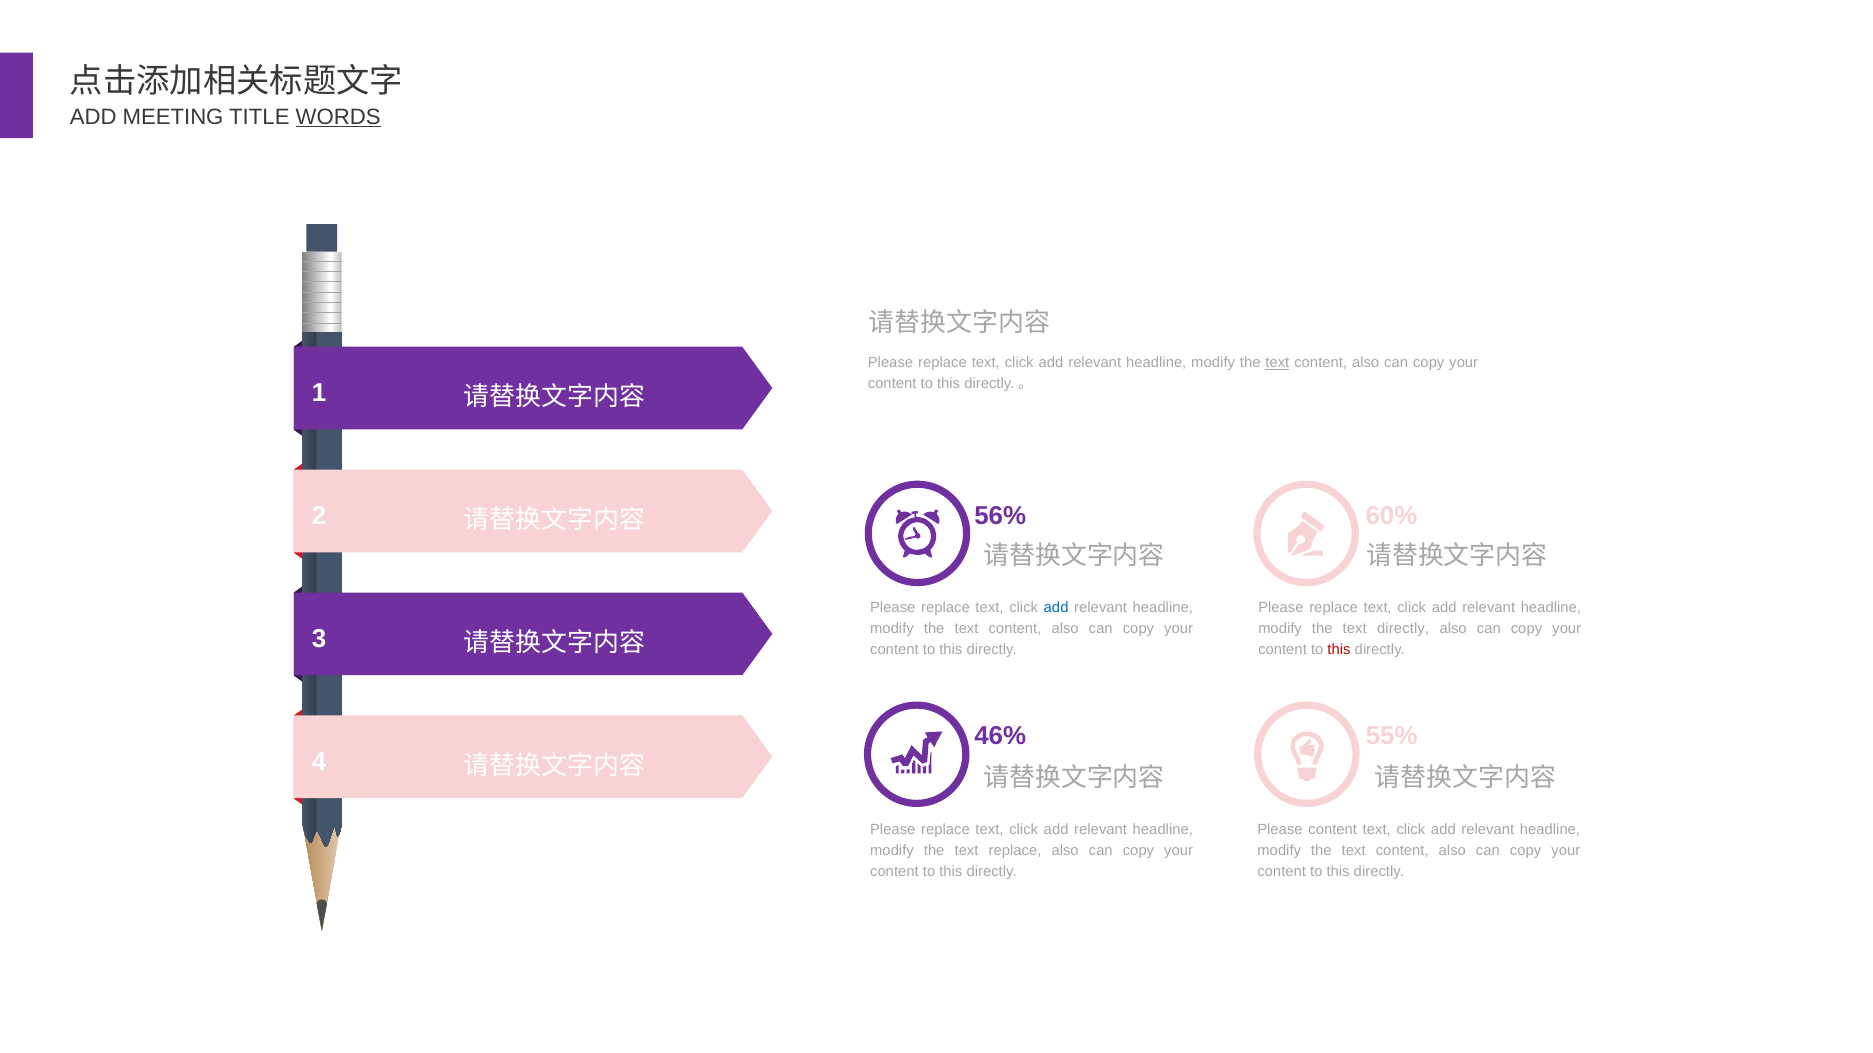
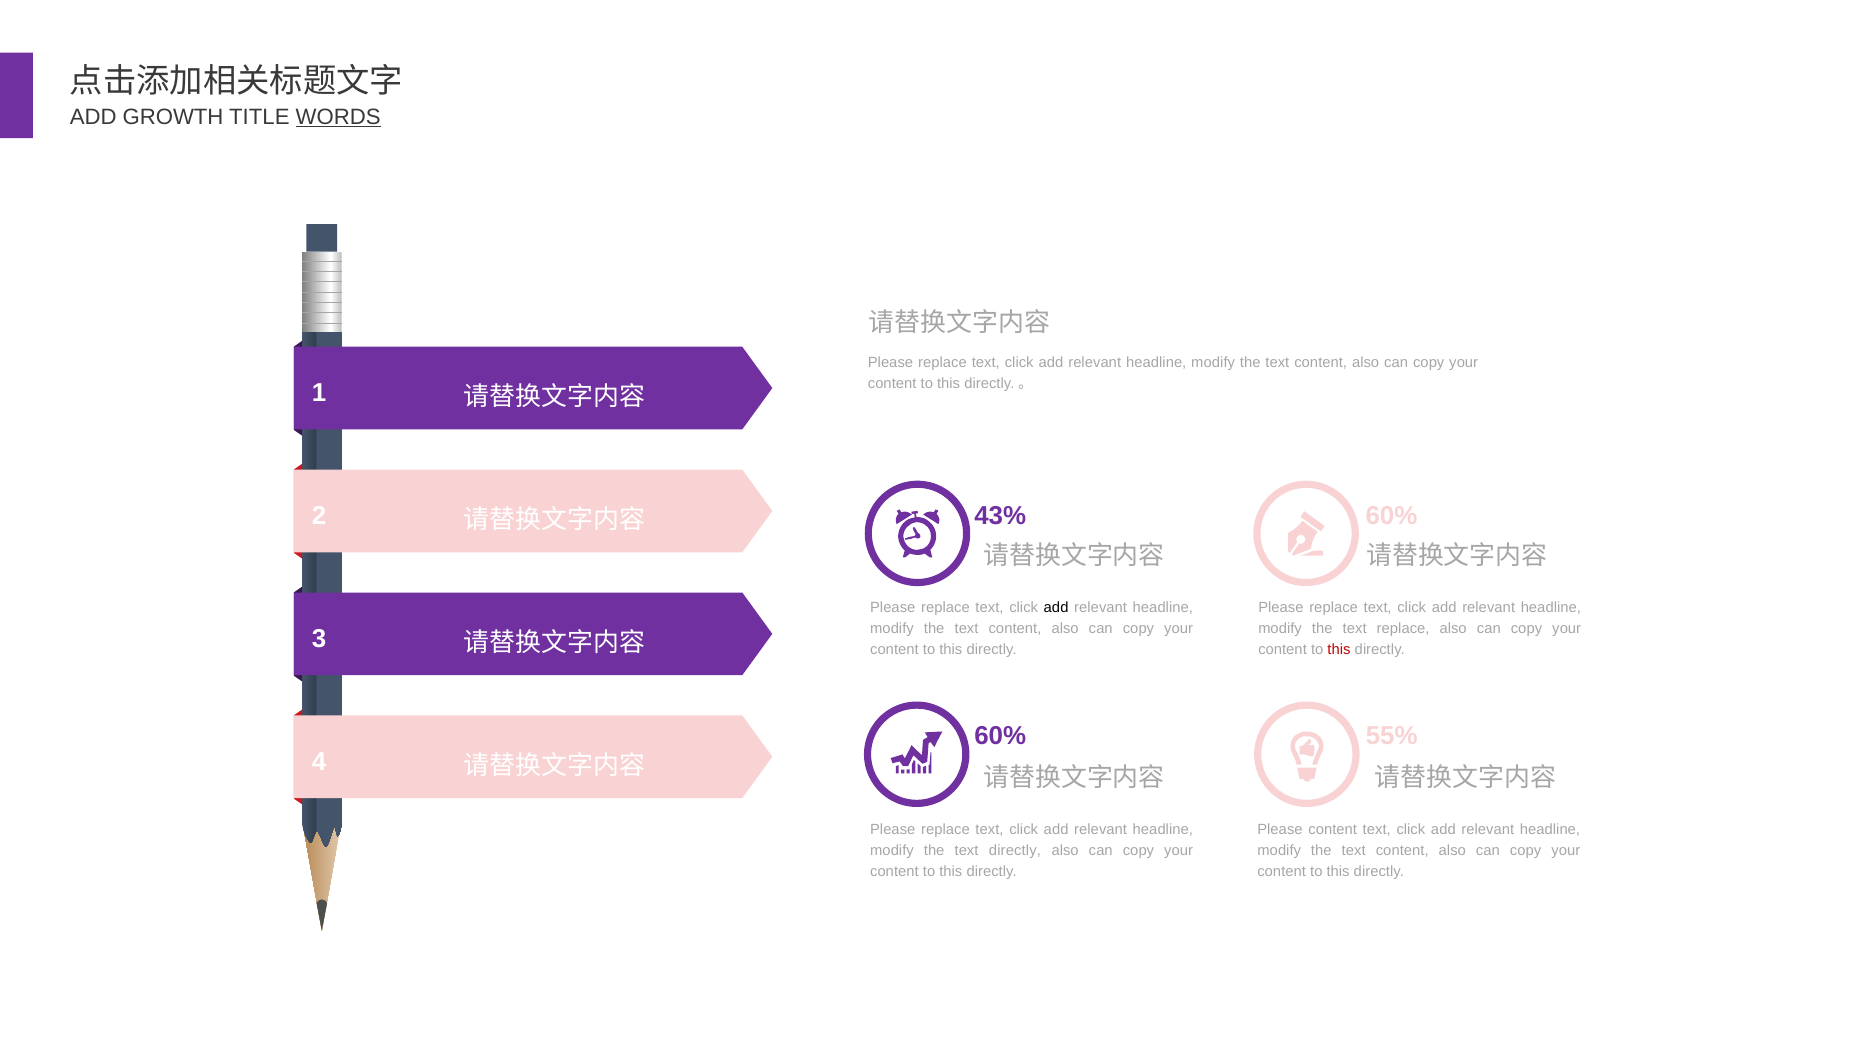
MEETING: MEETING -> GROWTH (173, 117)
text underline: present -> none (1277, 363)
56%: 56% -> 43% (1000, 517)
add colour: blue -> black (1056, 608)
text directly: directly -> replace (1403, 629)
46%: 46% -> 60% (1000, 737)
text replace: replace -> directly (1015, 851)
